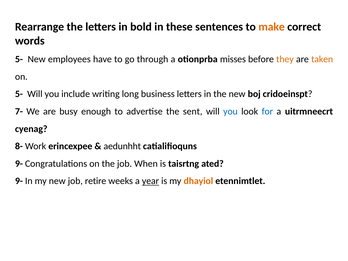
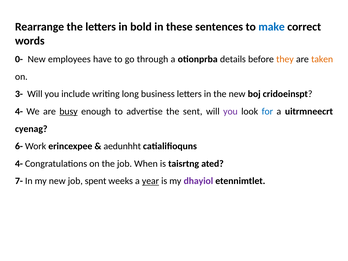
make colour: orange -> blue (272, 27)
5-: 5- -> 0- (19, 59)
misses: misses -> details (233, 59)
5-: 5- -> 3- (19, 94)
7-: 7- -> 4- (19, 111)
busy underline: none -> present (69, 111)
you colour: blue -> purple (230, 111)
8-: 8- -> 6- (19, 146)
9-: 9- -> 4- (19, 164)
9-: 9- -> 7- (19, 181)
retire: retire -> spent (96, 181)
dhayiol colour: orange -> purple (198, 181)
